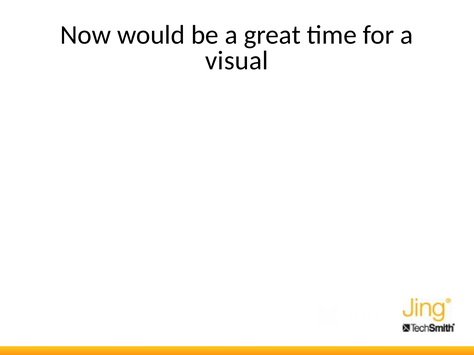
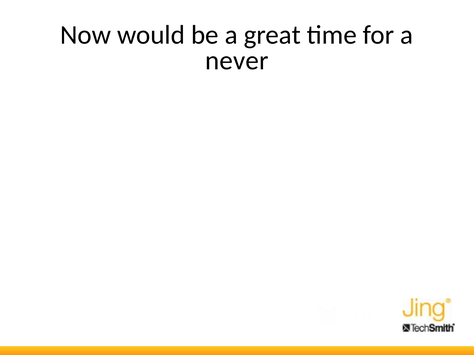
visual: visual -> never (237, 61)
